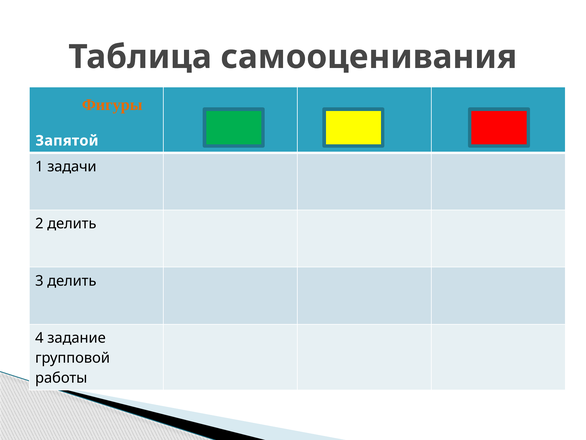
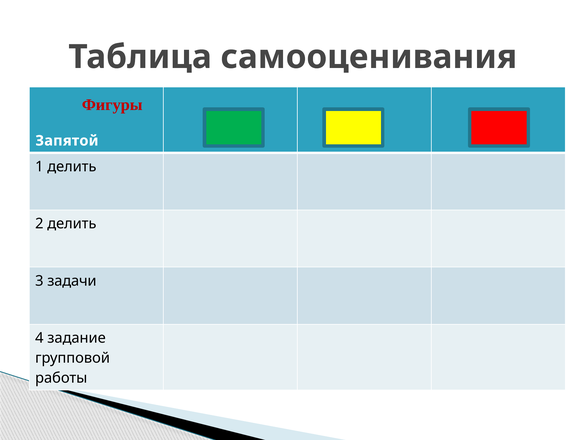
Фигуры colour: orange -> red (112, 105)
1 задачи: задачи -> делить (72, 166)
3 делить: делить -> задачи (72, 281)
